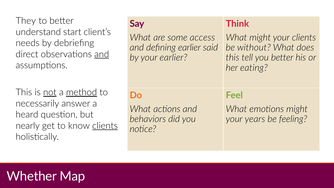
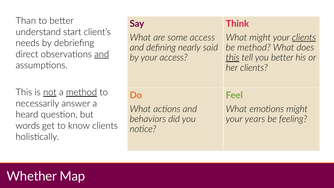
They: They -> Than (26, 21)
clients underline: none -> present (304, 37)
defining earlier: earlier -> nearly (189, 48)
be without: without -> method (254, 48)
your earlier: earlier -> access (174, 58)
this underline: none -> present (233, 58)
her eating: eating -> clients (254, 68)
nearly: nearly -> words (28, 126)
clients underline: present -> none (105, 126)
